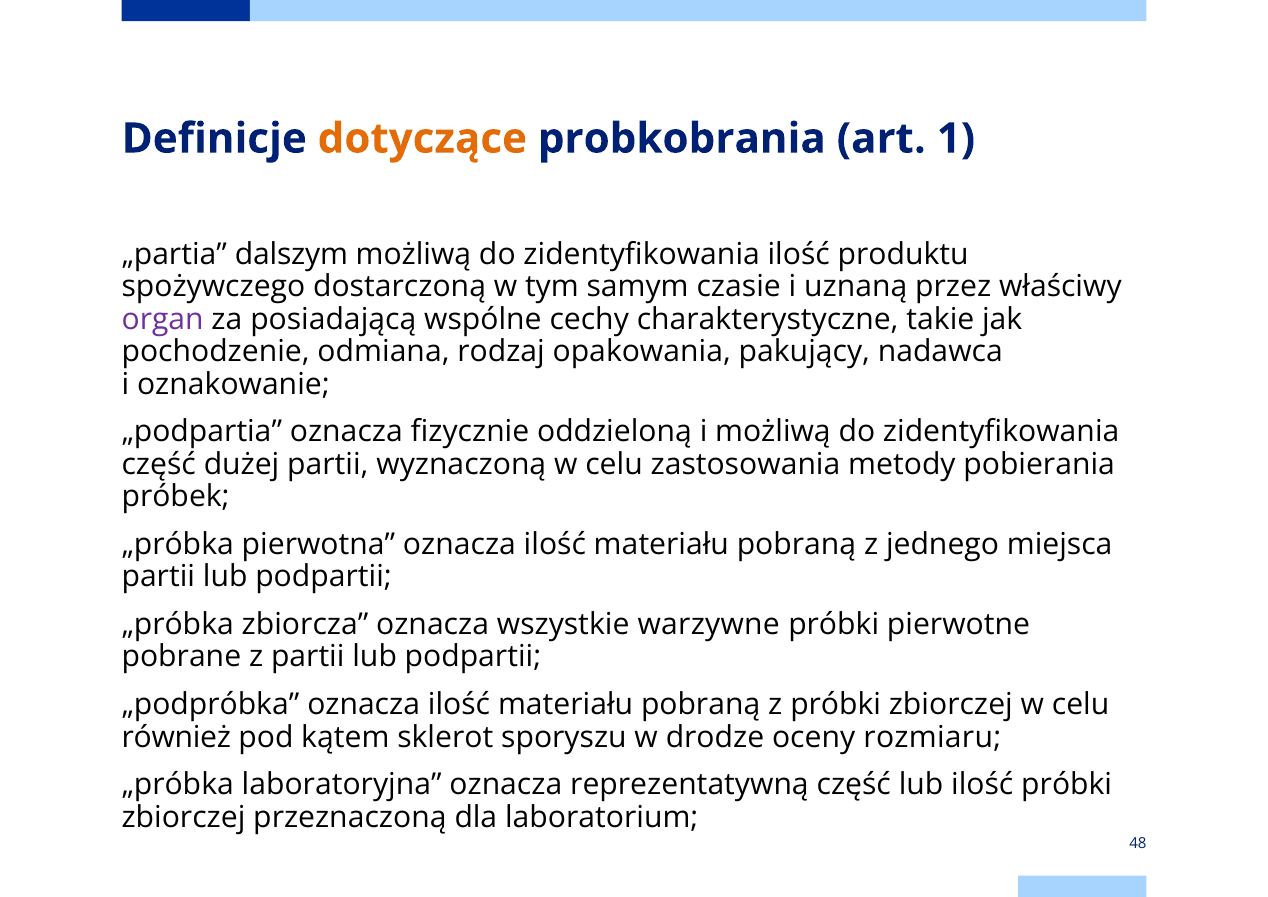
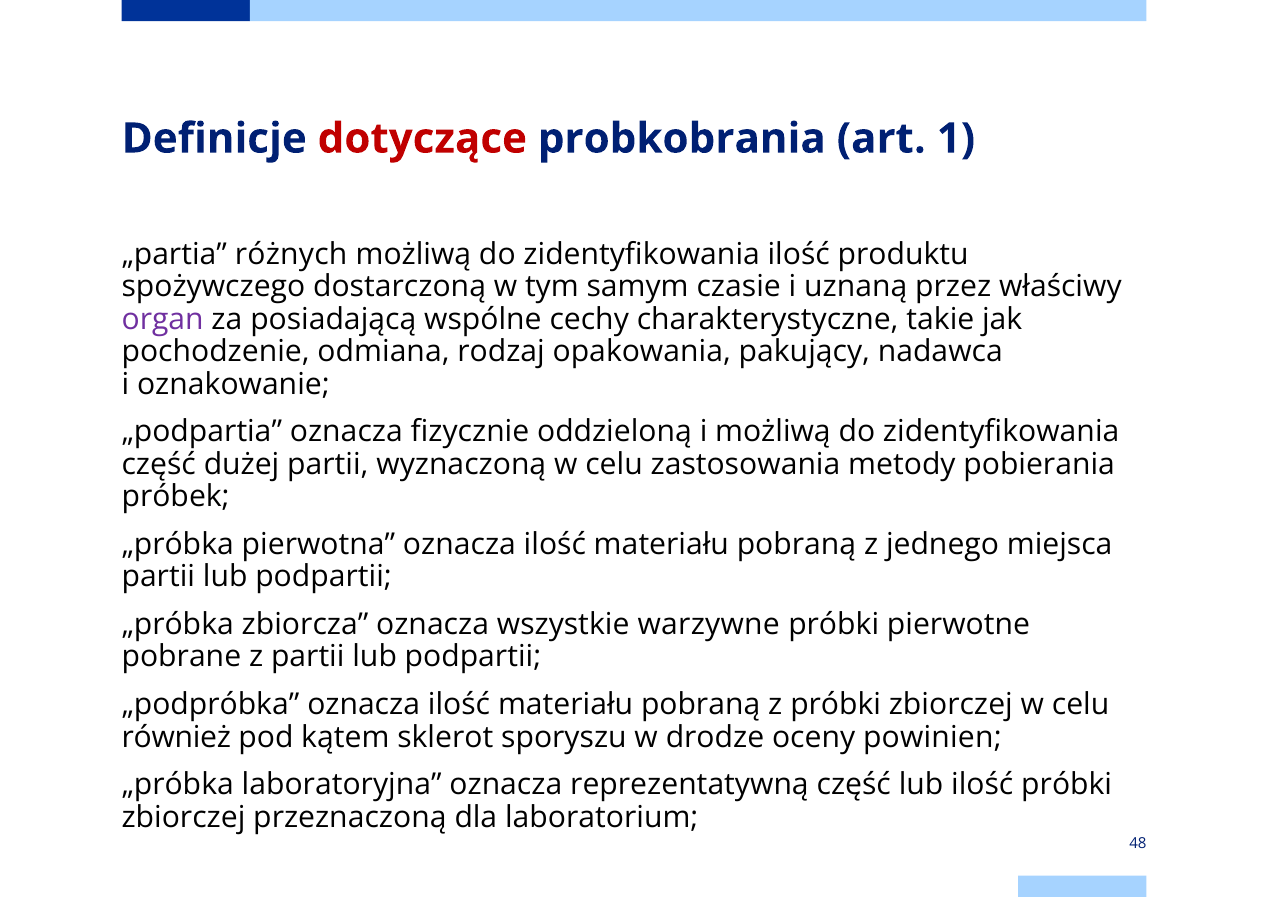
dotyczące colour: orange -> red (422, 139)
dalszym: dalszym -> różnych (291, 254)
rozmiaru: rozmiaru -> powinien (932, 737)
